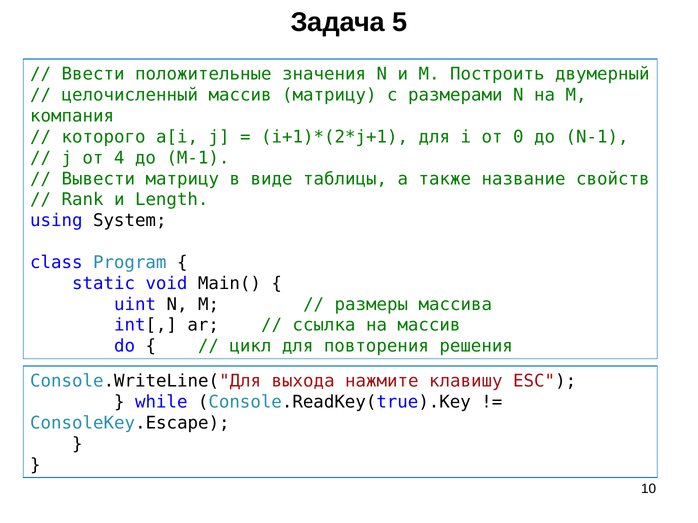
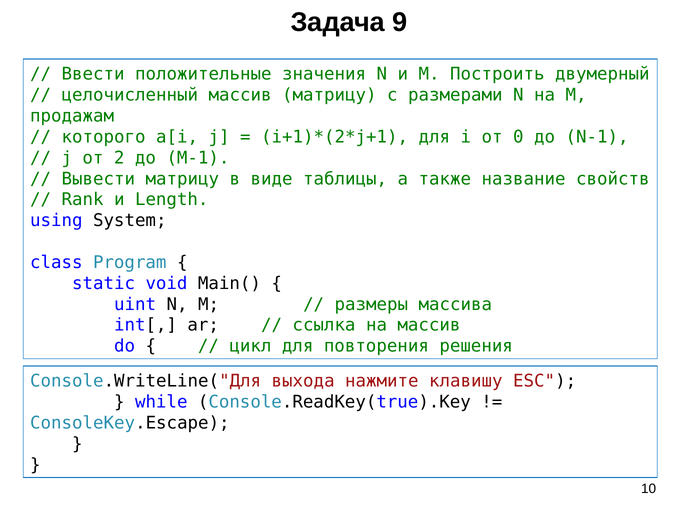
5: 5 -> 9 (400, 22)
компания: компания -> продажам (72, 116)
4: 4 -> 2 (119, 158)
